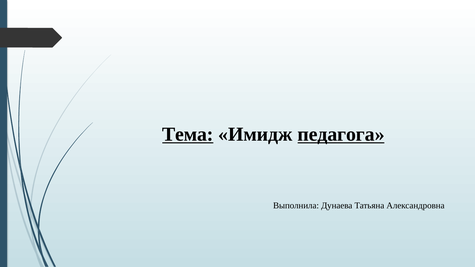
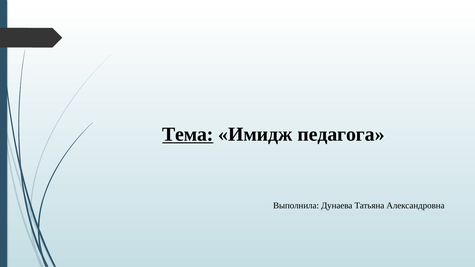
педагога underline: present -> none (341, 134)
